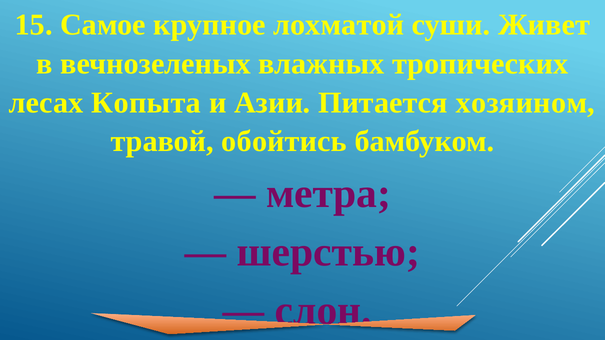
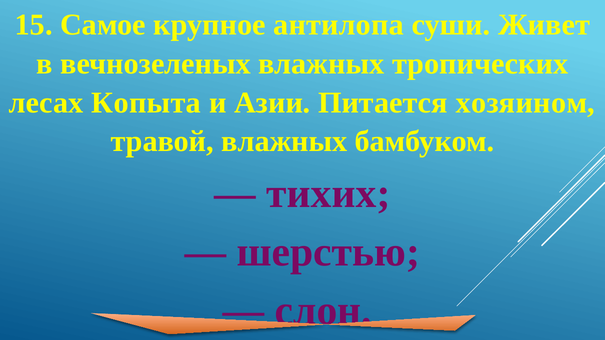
лохматой: лохматой -> антилопа (339, 25)
травой обойтись: обойтись -> влажных (284, 142)
метра: метра -> тихих (328, 194)
